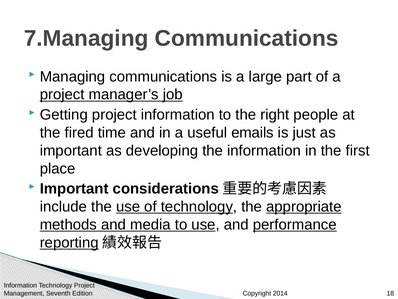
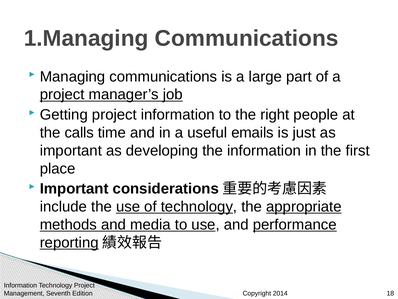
7.Managing: 7.Managing -> 1.Managing (86, 38)
fired: fired -> calls (79, 132)
